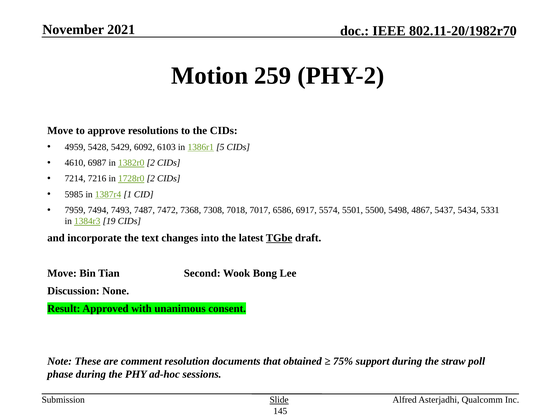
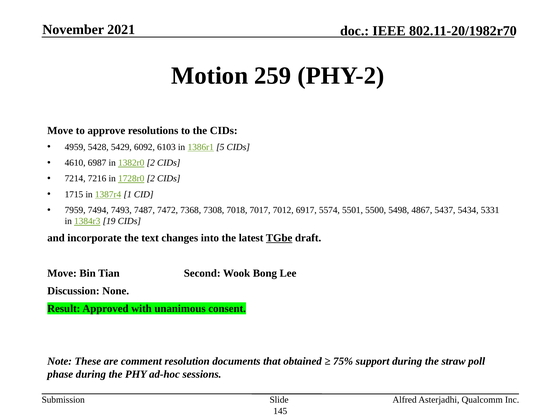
5985: 5985 -> 1715 (74, 194)
6586: 6586 -> 7012 (283, 210)
Slide underline: present -> none (279, 400)
